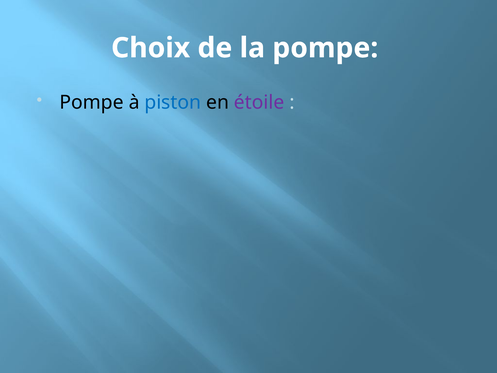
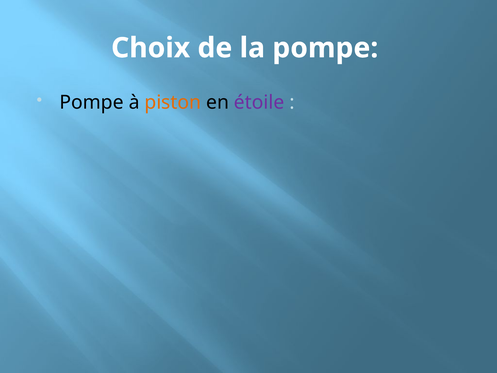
piston colour: blue -> orange (173, 102)
